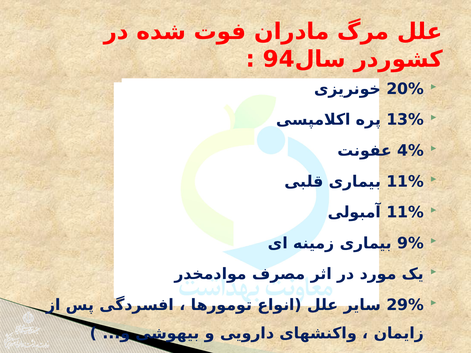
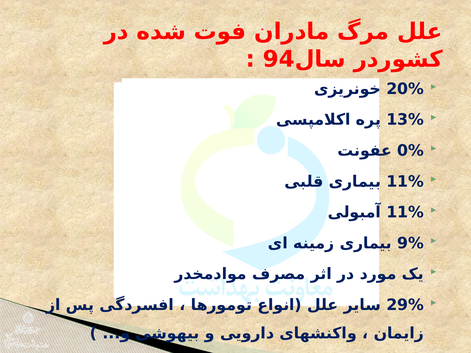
4%: 4% -> 0% (411, 151)
